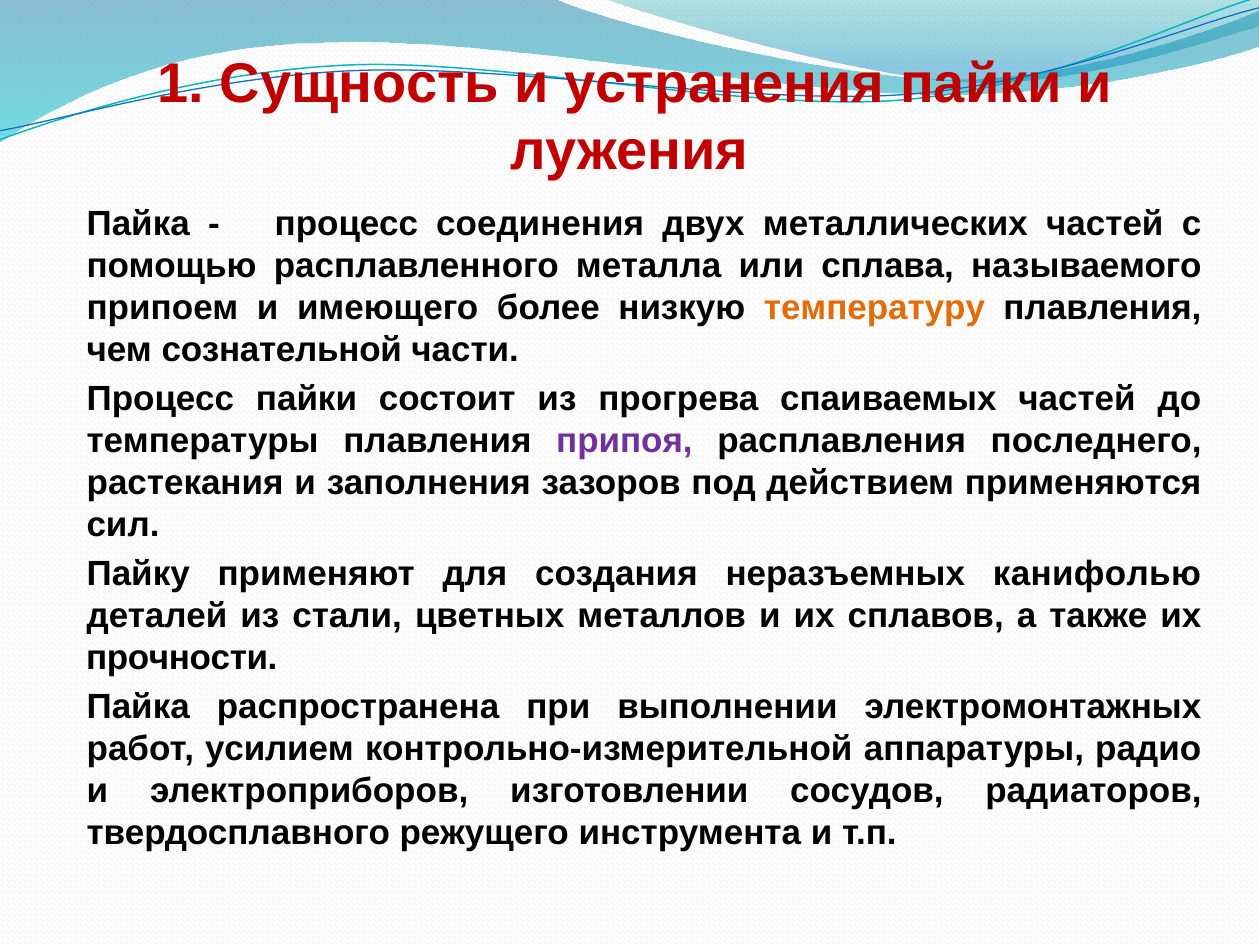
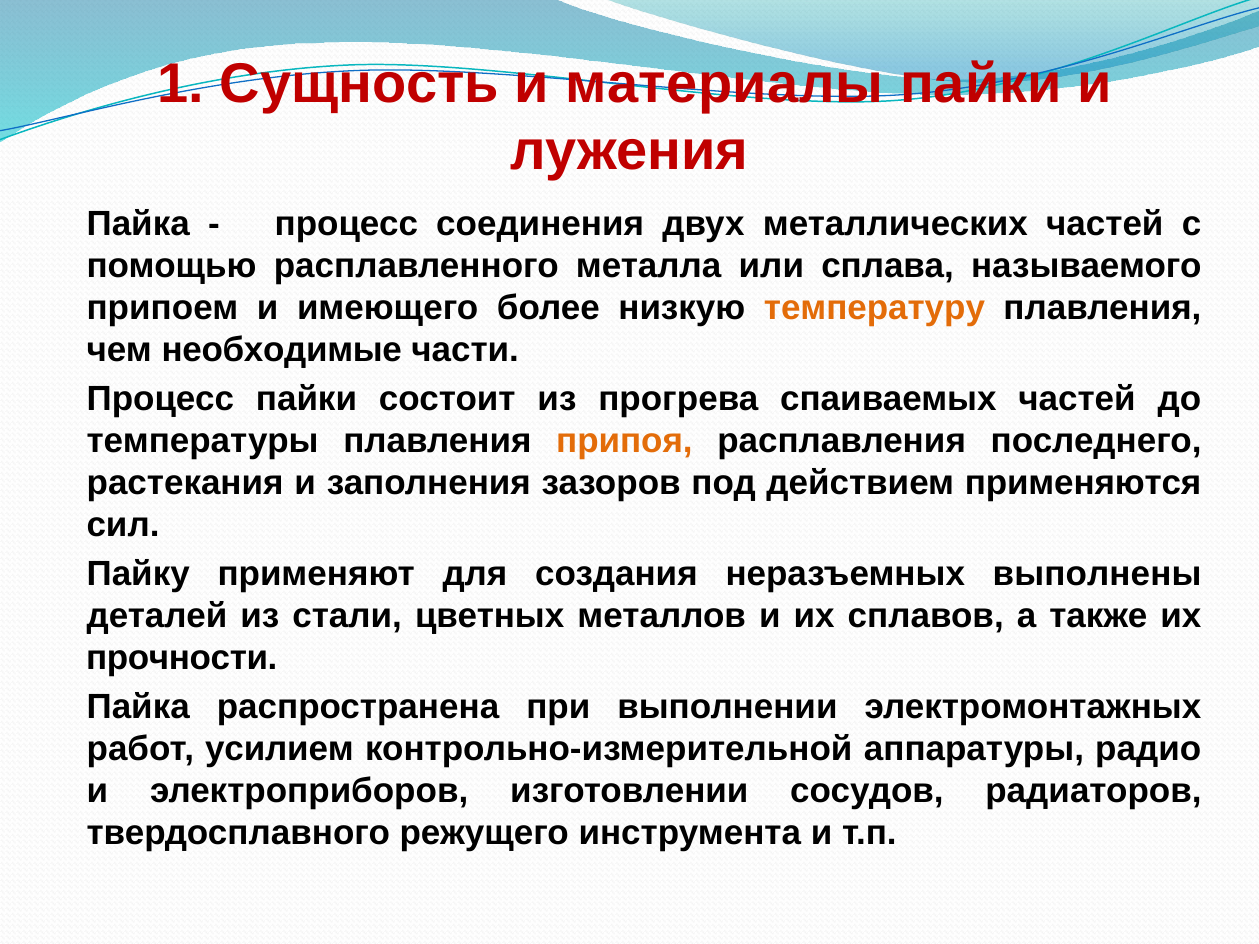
устранения: устранения -> материалы (724, 84)
сознательной: сознательной -> необходимые (282, 350)
припоя colour: purple -> orange (624, 441)
канифолью: канифолью -> выполнены (1097, 574)
